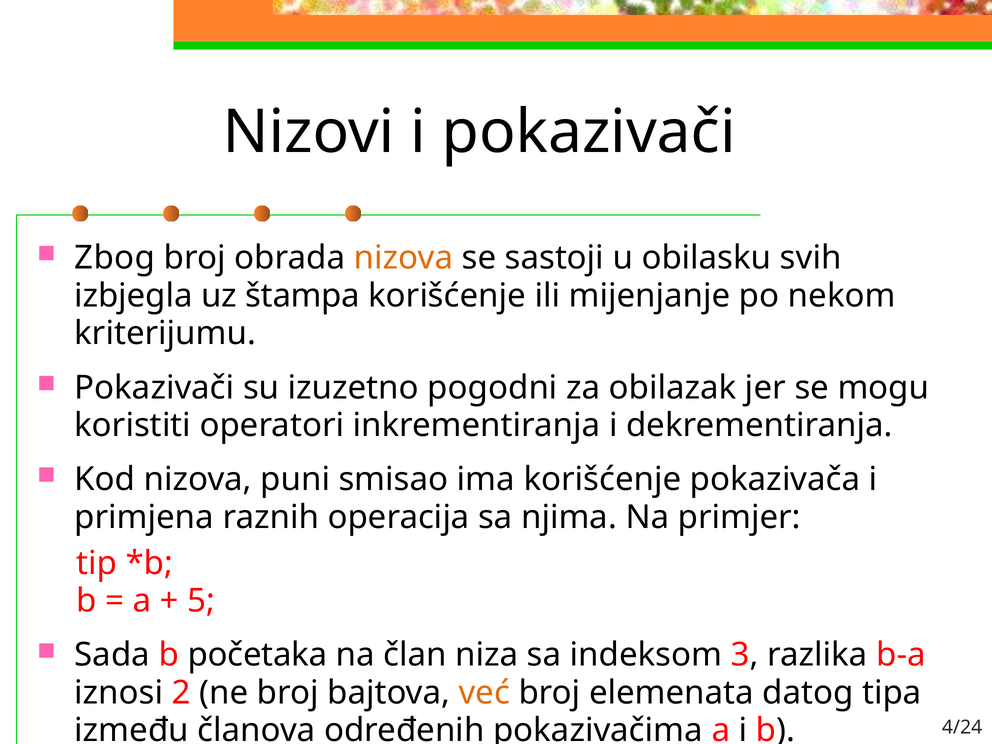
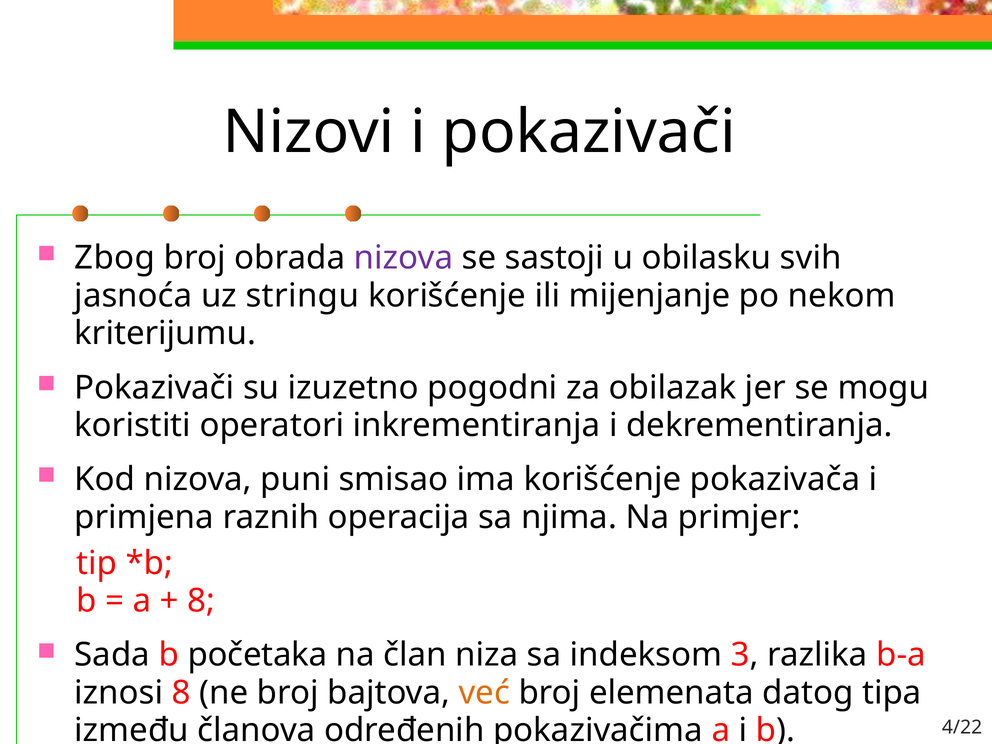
nizova colour: orange -> purple (404, 258)
izbjegla: izbjegla -> jasnoća (133, 296)
štampa: štampa -> stringu (302, 296)
5: 5 -> 8 (201, 601)
iznosi 2: 2 -> 8 (181, 693)
4/24: 4/24 -> 4/22 (962, 727)
